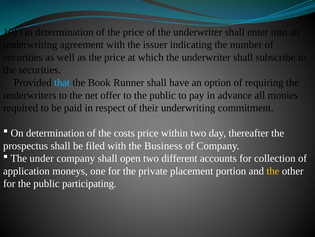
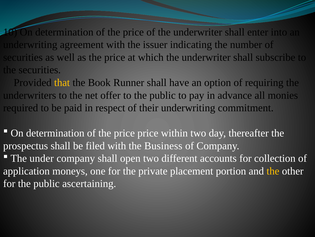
that colour: light blue -> yellow (62, 82)
costs: costs -> price (124, 133)
participating: participating -> ascertaining (89, 183)
